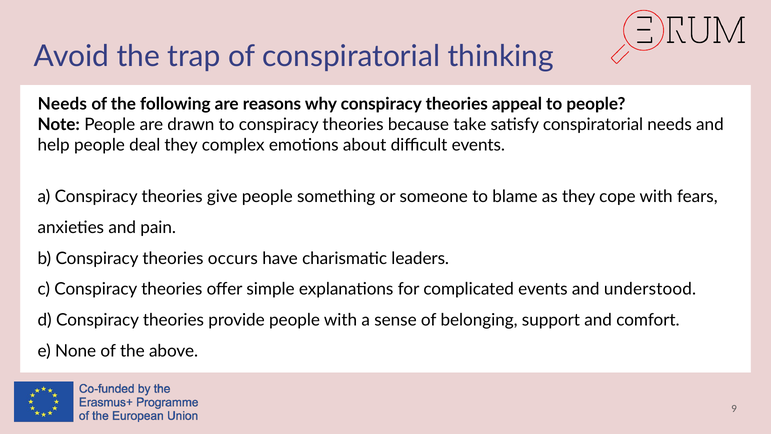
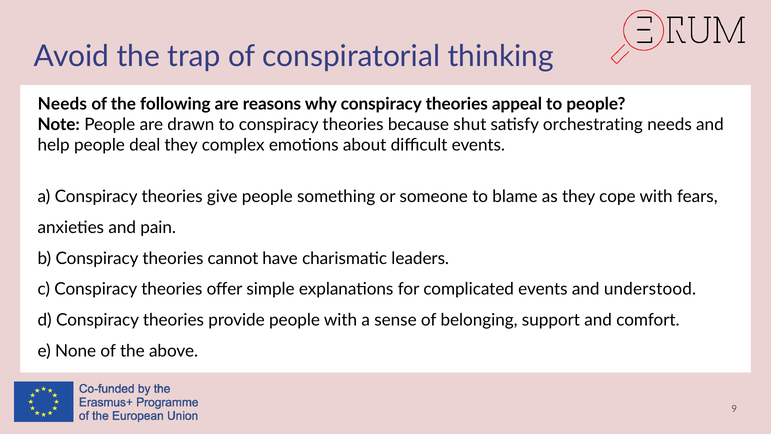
take: take -> shut (470, 125)
satisfy conspiratorial: conspiratorial -> orchestrating (593, 125)
occurs: occurs -> cannot (233, 258)
